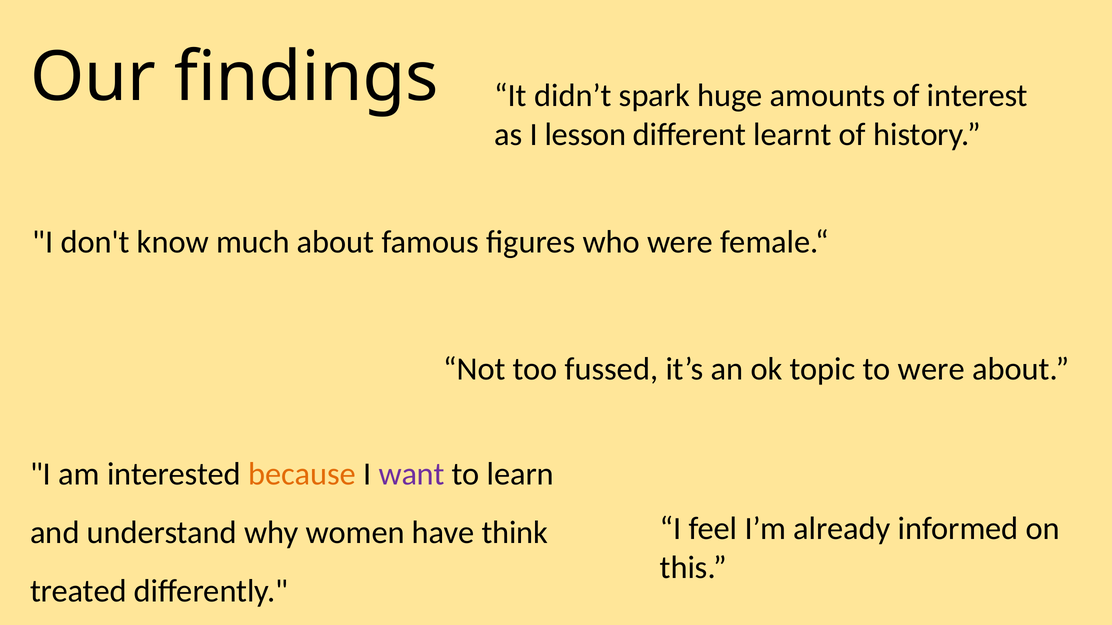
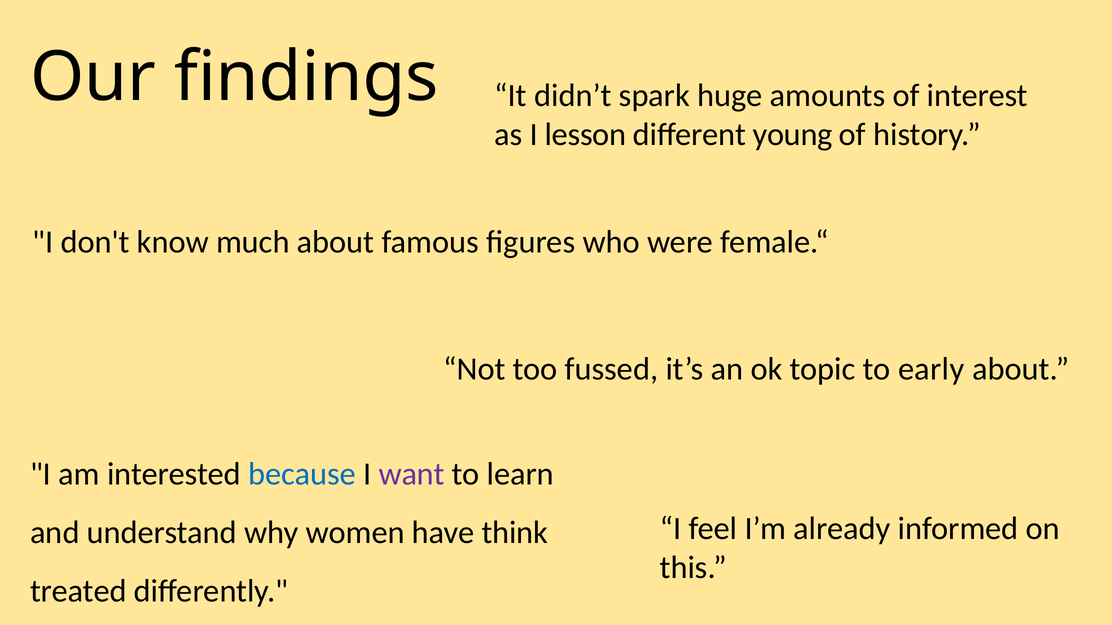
learnt: learnt -> young (793, 135)
to were: were -> early (931, 369)
because colour: orange -> blue (302, 475)
